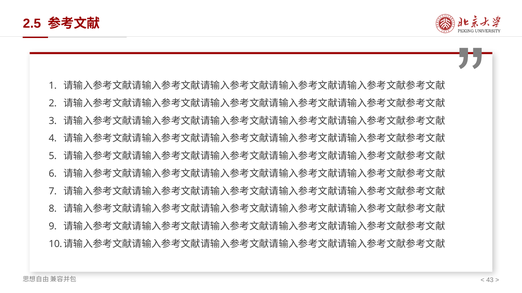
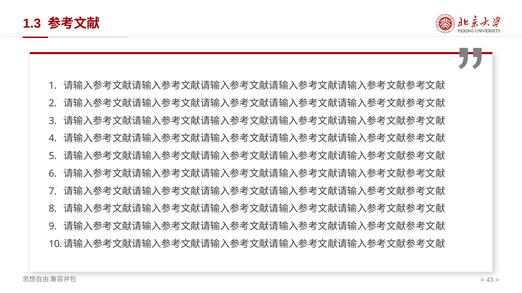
2.5: 2.5 -> 1.3 (32, 24)
